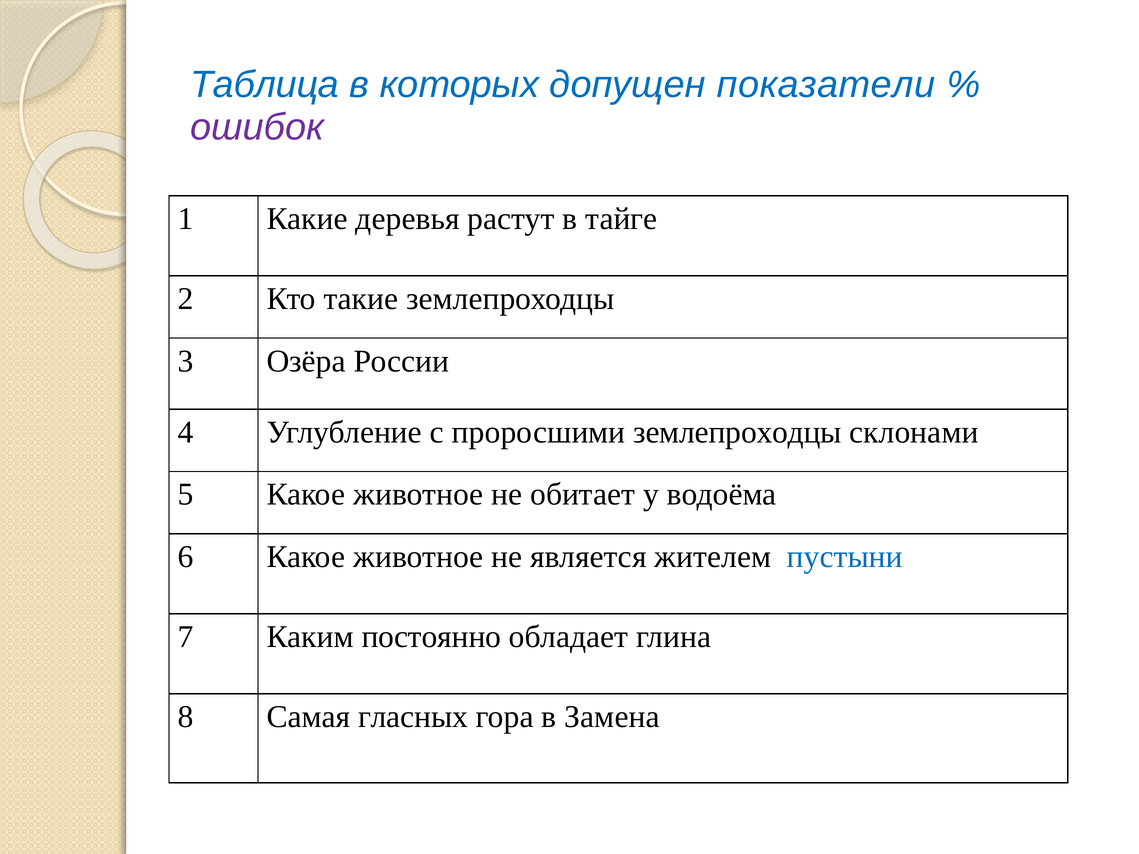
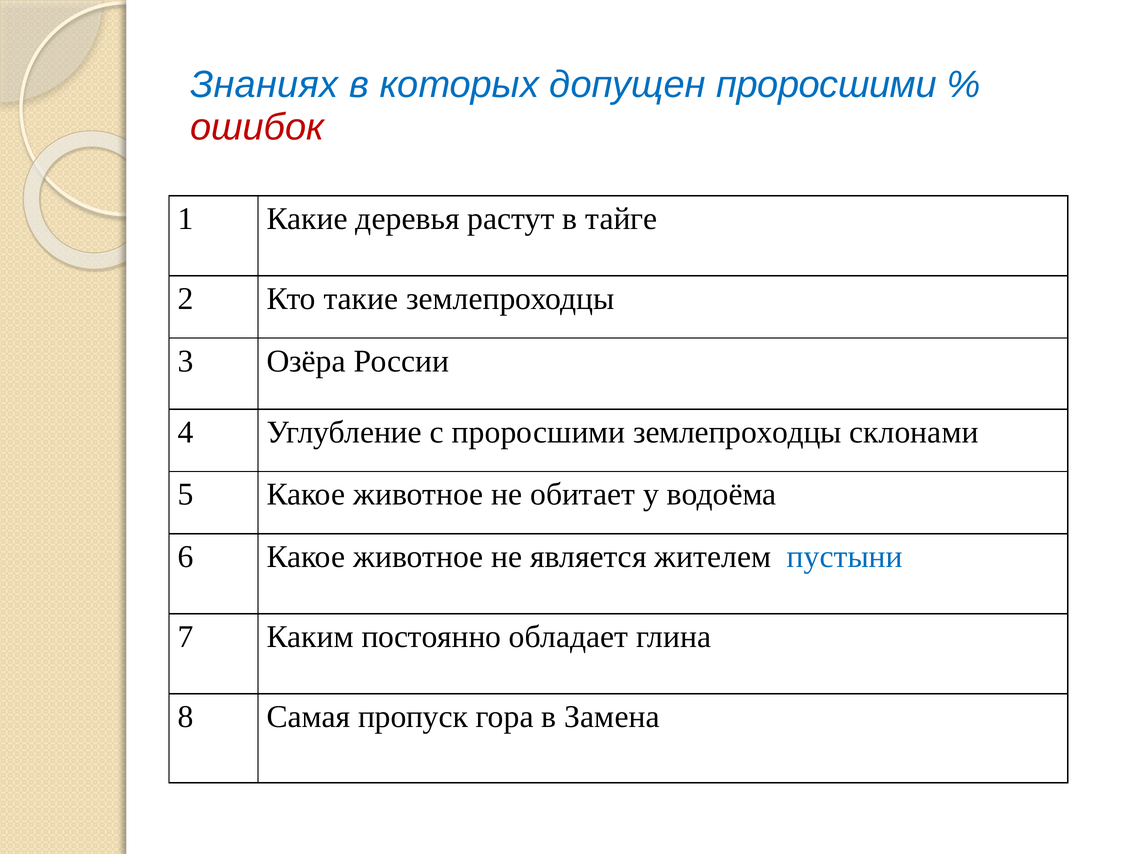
Таблица: Таблица -> Знаниях (264, 85)
допущен показатели: показатели -> проросшими (826, 85)
ошибок colour: purple -> red (257, 127)
гласных: гласных -> пропуск (413, 717)
